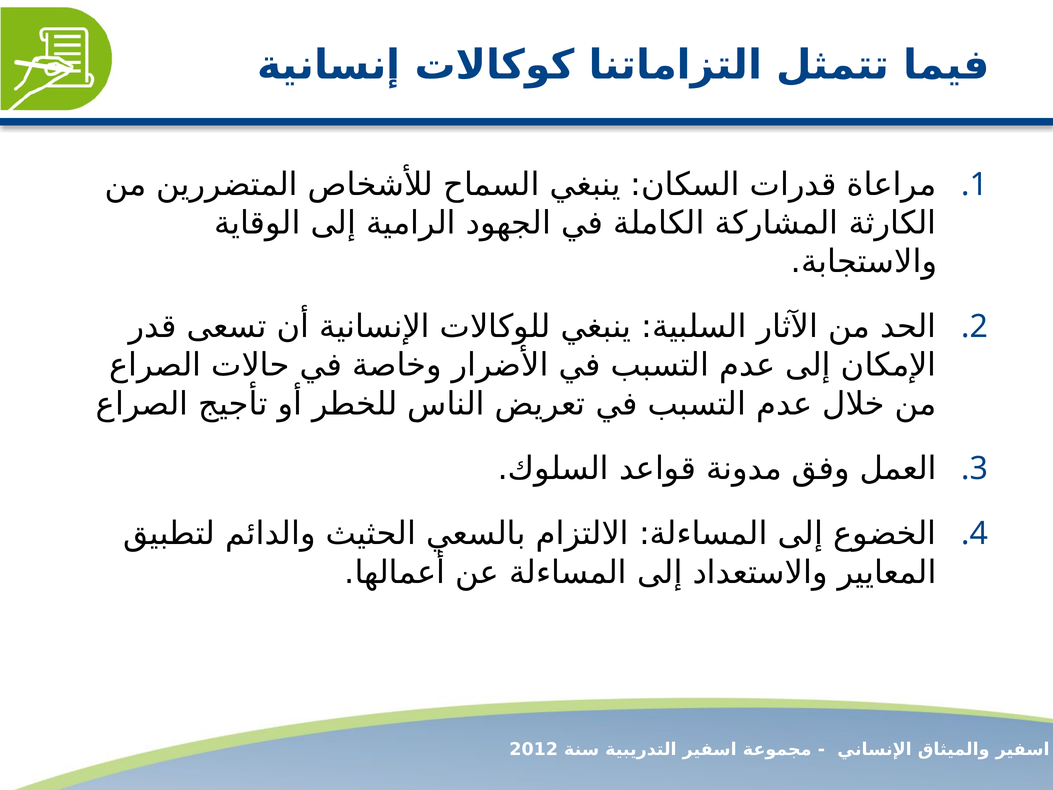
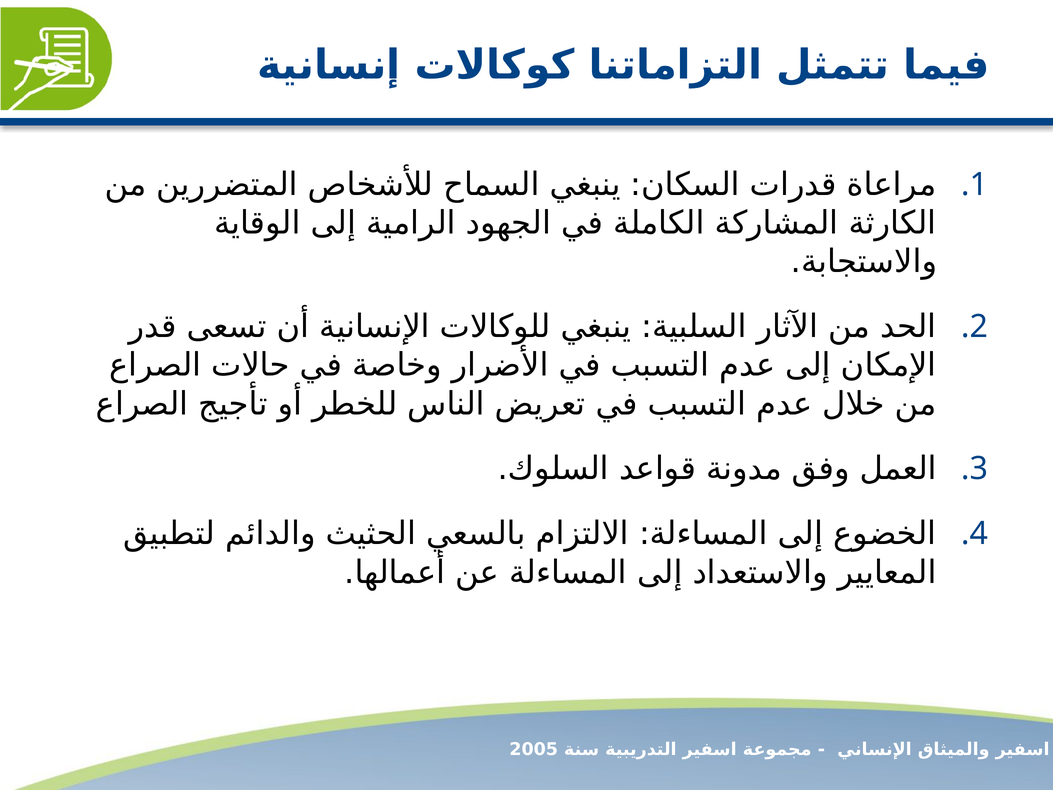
2012: 2012 -> 2005 (534, 749)
